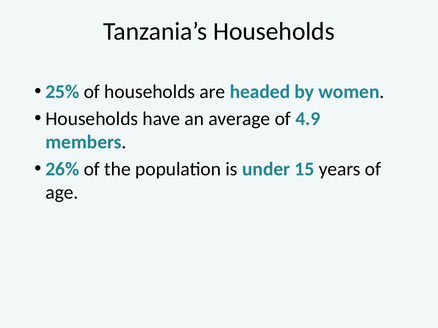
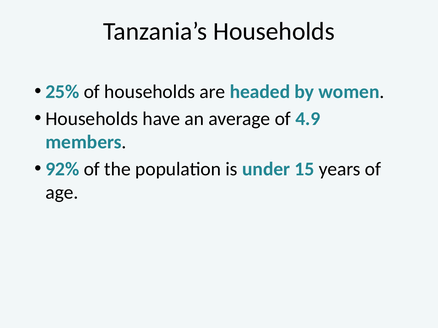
26%: 26% -> 92% (62, 169)
